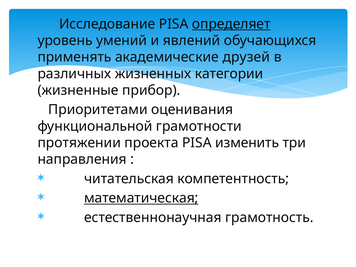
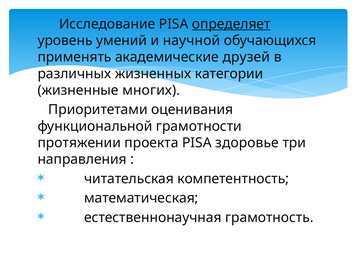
явлений: явлений -> научной (192, 41)
прибор: прибор -> многих (151, 90)
изменить: изменить -> здоровье (247, 143)
математическая underline: present -> none (141, 198)
